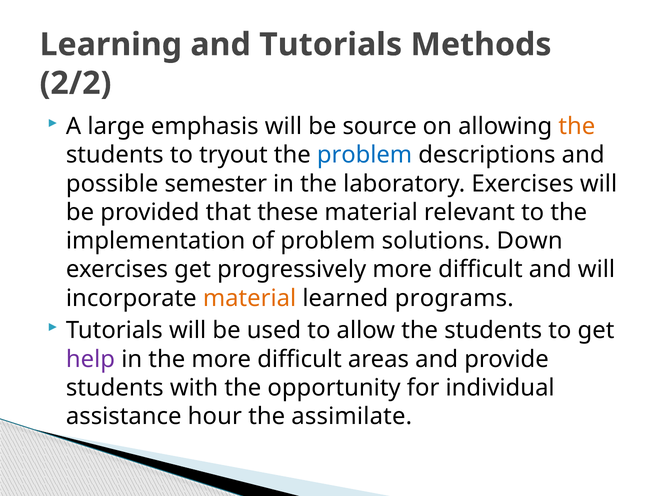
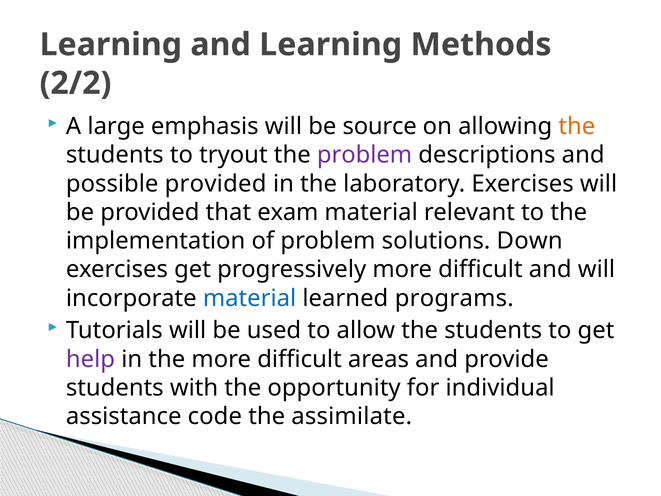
and Tutorials: Tutorials -> Learning (331, 45)
problem colour: blue -> purple (365, 155)
possible semester: semester -> provided (216, 184)
these: these -> exam (288, 212)
material colour: orange -> blue (250, 298)
hour: hour -> code (215, 416)
